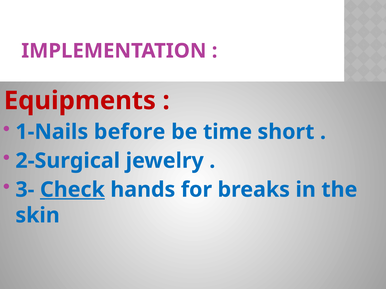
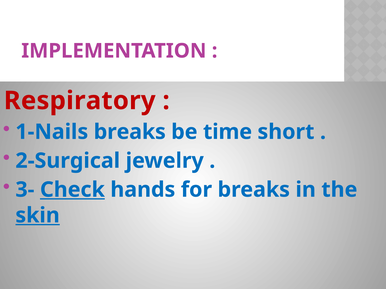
Equipments: Equipments -> Respiratory (80, 101)
1-Nails before: before -> breaks (130, 132)
skin underline: none -> present (38, 216)
